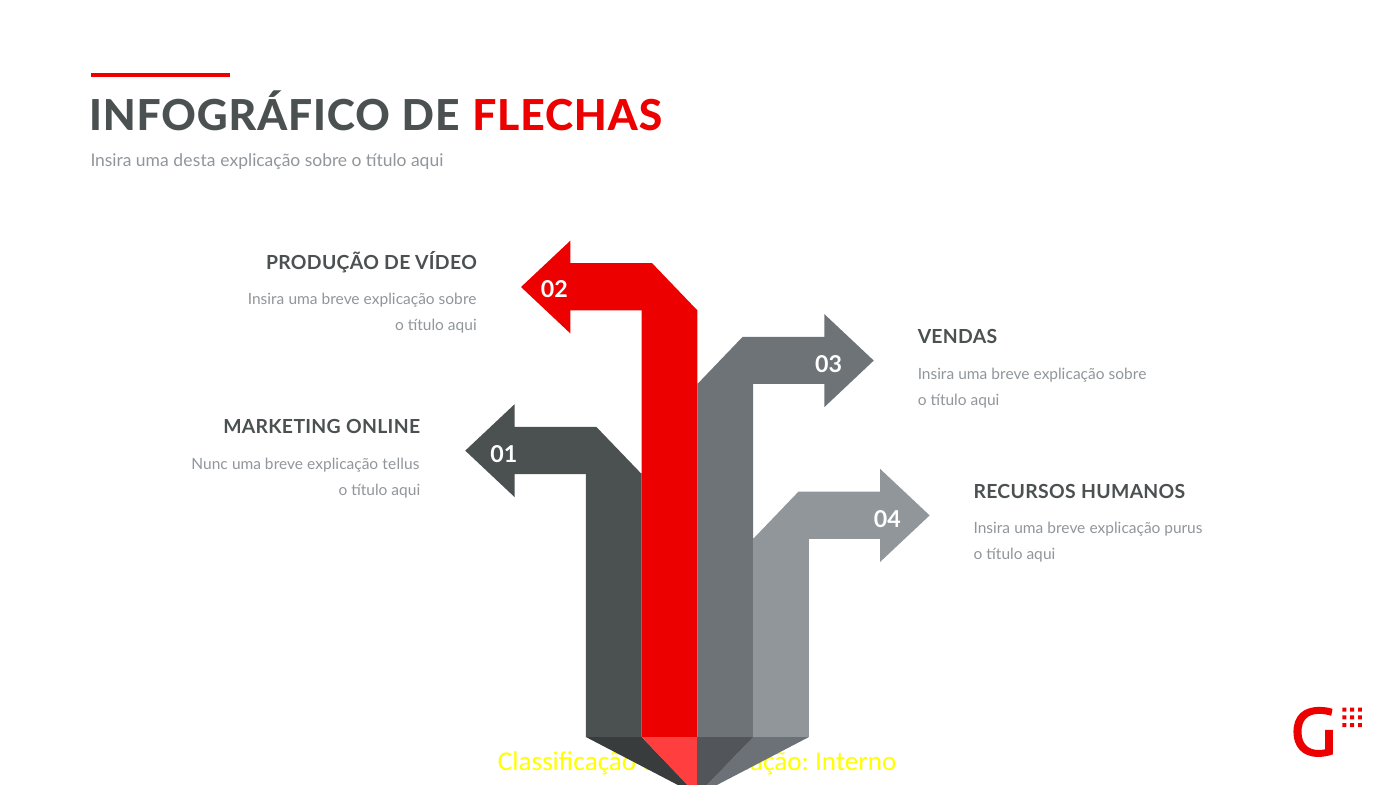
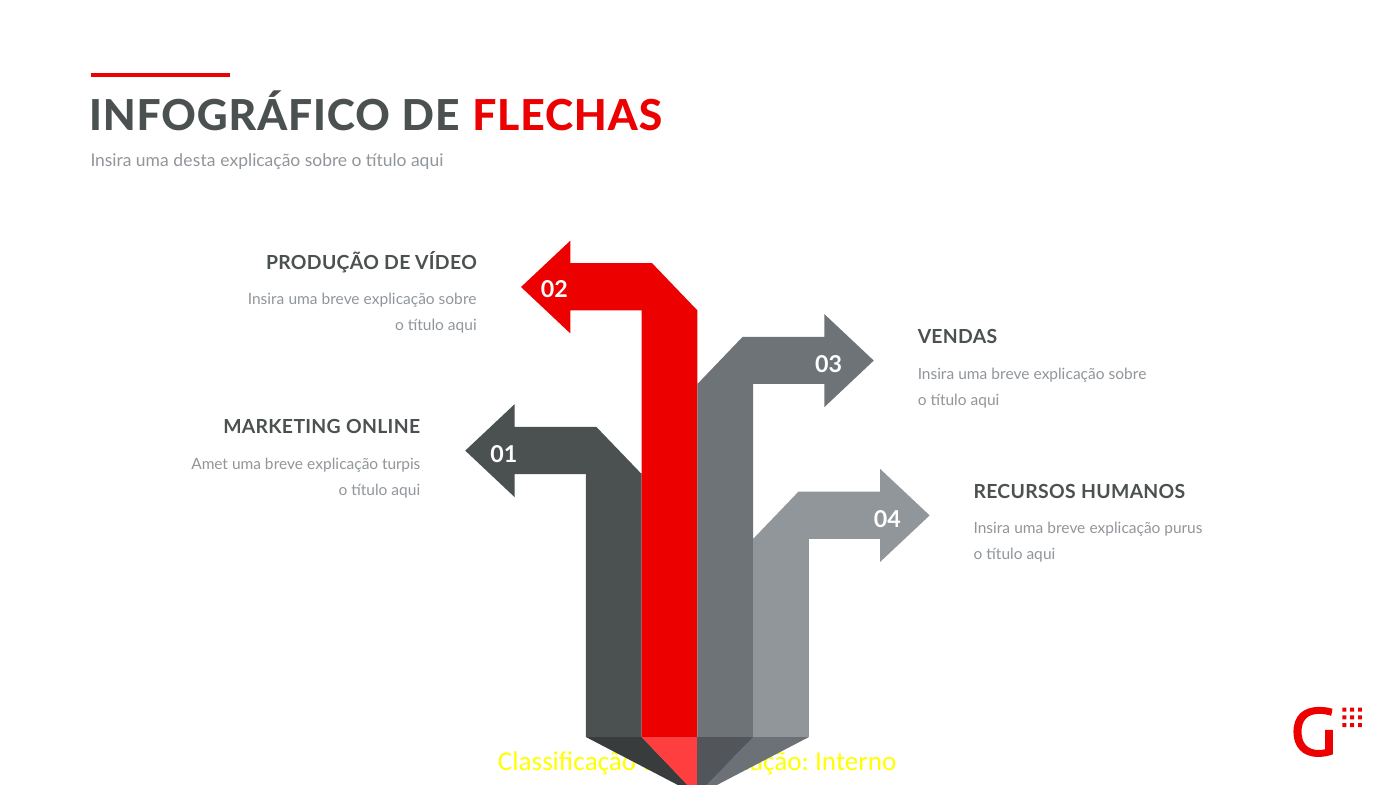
Nunc: Nunc -> Amet (210, 464)
tellus: tellus -> turpis (401, 464)
